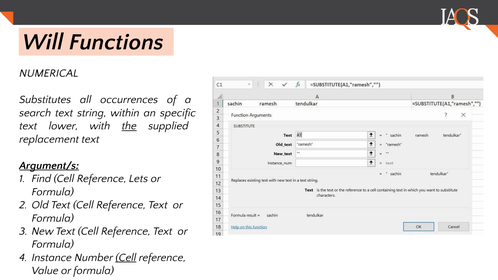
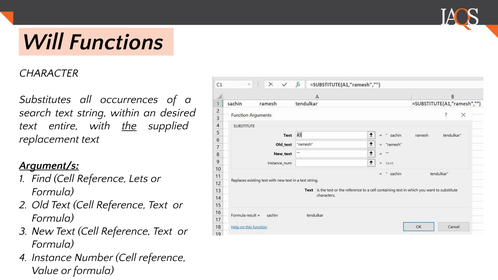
NUMERICAL: NUMERICAL -> CHARACTER (49, 73)
specific: specific -> desired (178, 113)
lower: lower -> entire (63, 126)
Cell underline: present -> none (126, 258)
